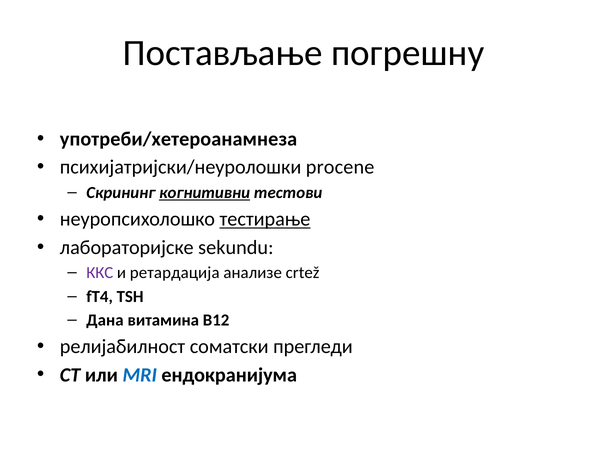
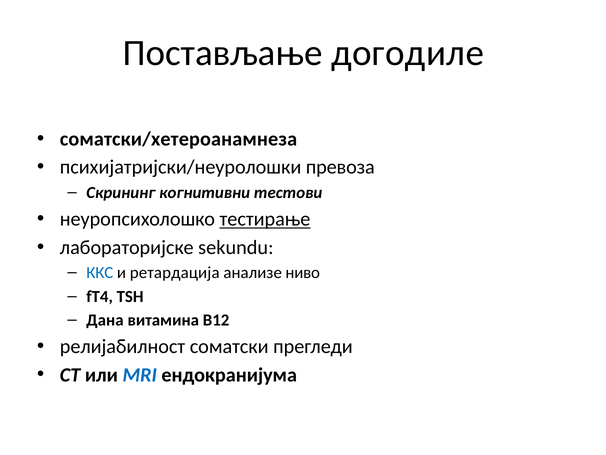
погрешну: погрешну -> догодиле (408, 53)
употреби/хетероанамнеза: употреби/хетероанамнеза -> соматски/хетероанамнеза (178, 139)
procene: procene -> превоза (340, 167)
когнитивни underline: present -> none (205, 192)
ККС colour: purple -> blue (100, 273)
crtež: crtež -> ниво (303, 273)
